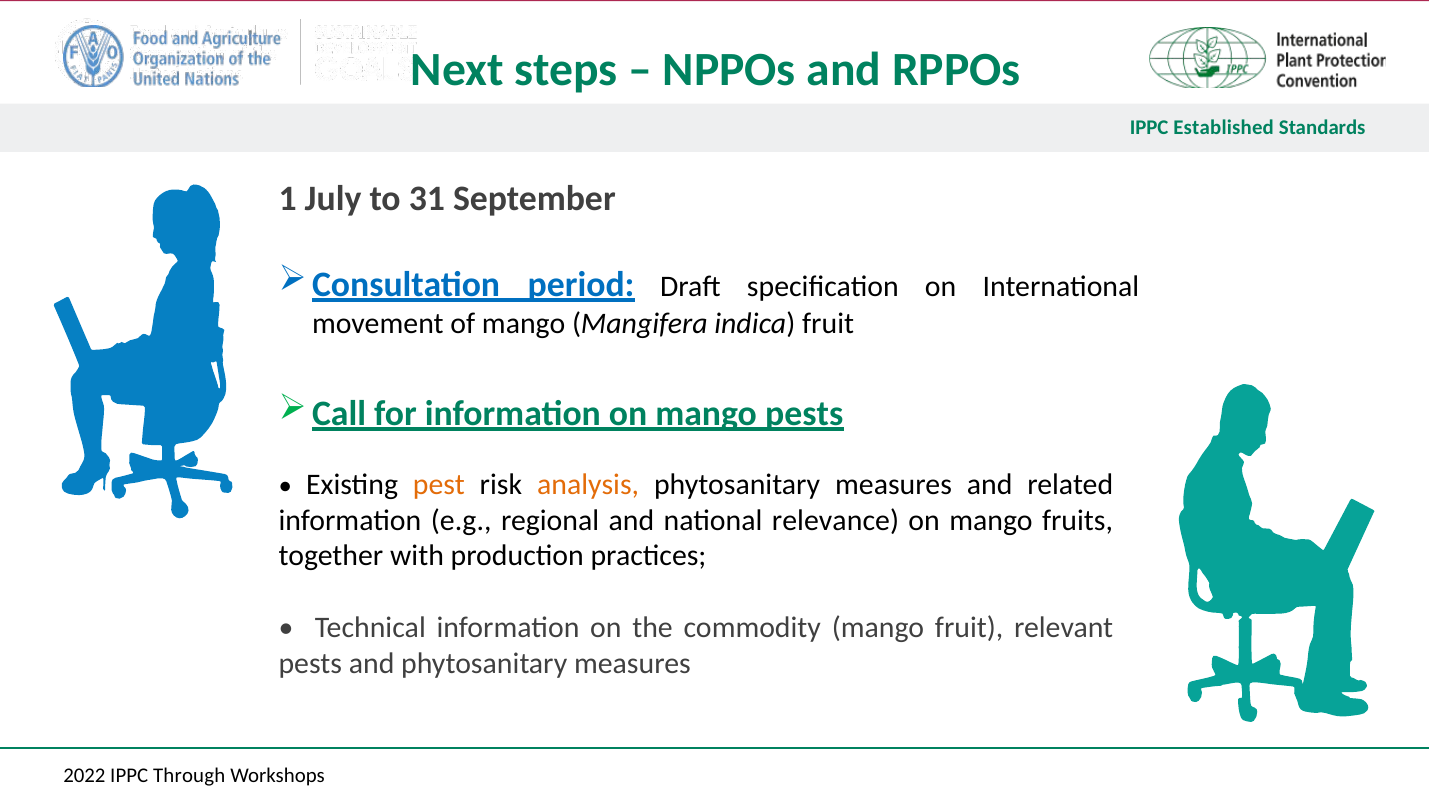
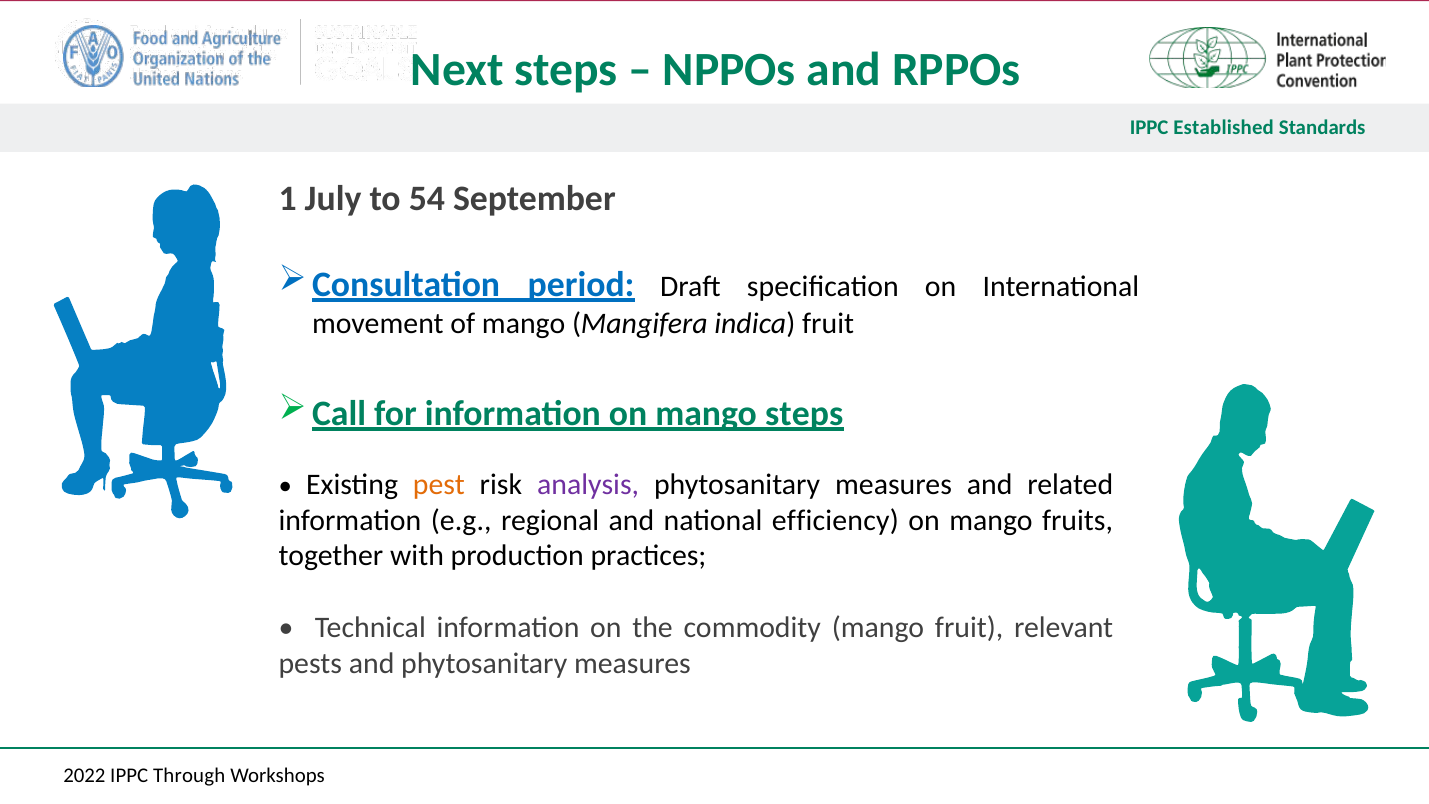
31: 31 -> 54 (427, 199)
mango pests: pests -> steps (804, 413)
analysis colour: orange -> purple (588, 484)
relevance: relevance -> efficiency (835, 520)
